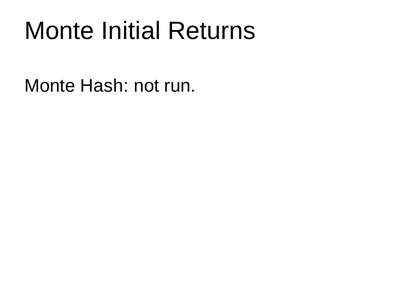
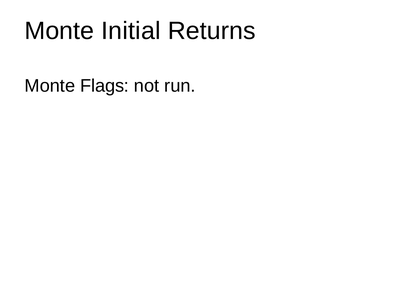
Hash: Hash -> Flags (105, 86)
